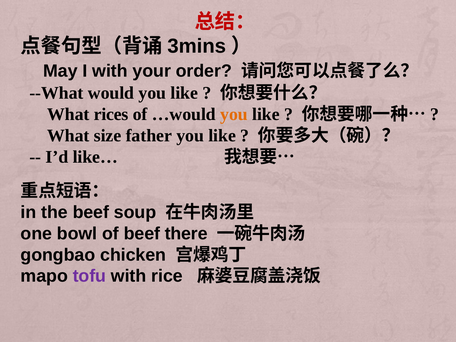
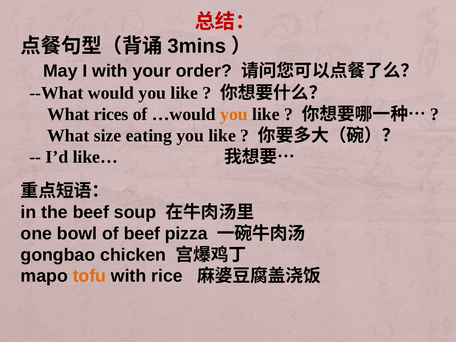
father: father -> eating (149, 136)
there: there -> pizza (186, 234)
tofu colour: purple -> orange (89, 276)
